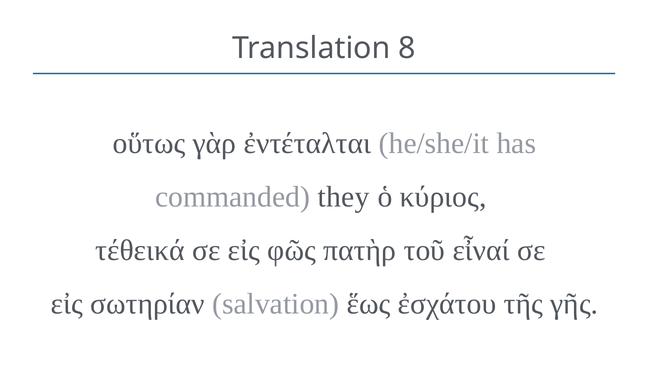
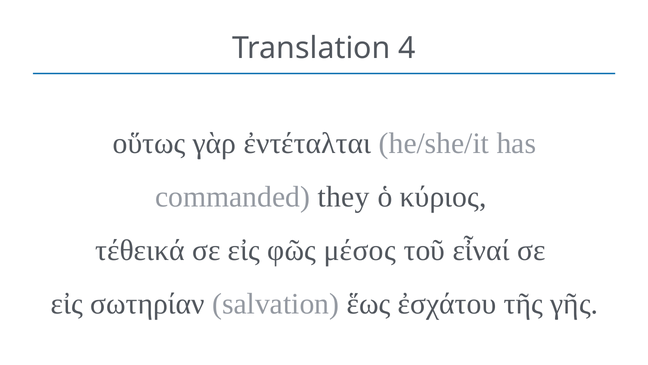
8: 8 -> 4 (407, 48)
πατὴρ: πατὴρ -> μέσος (360, 250)
